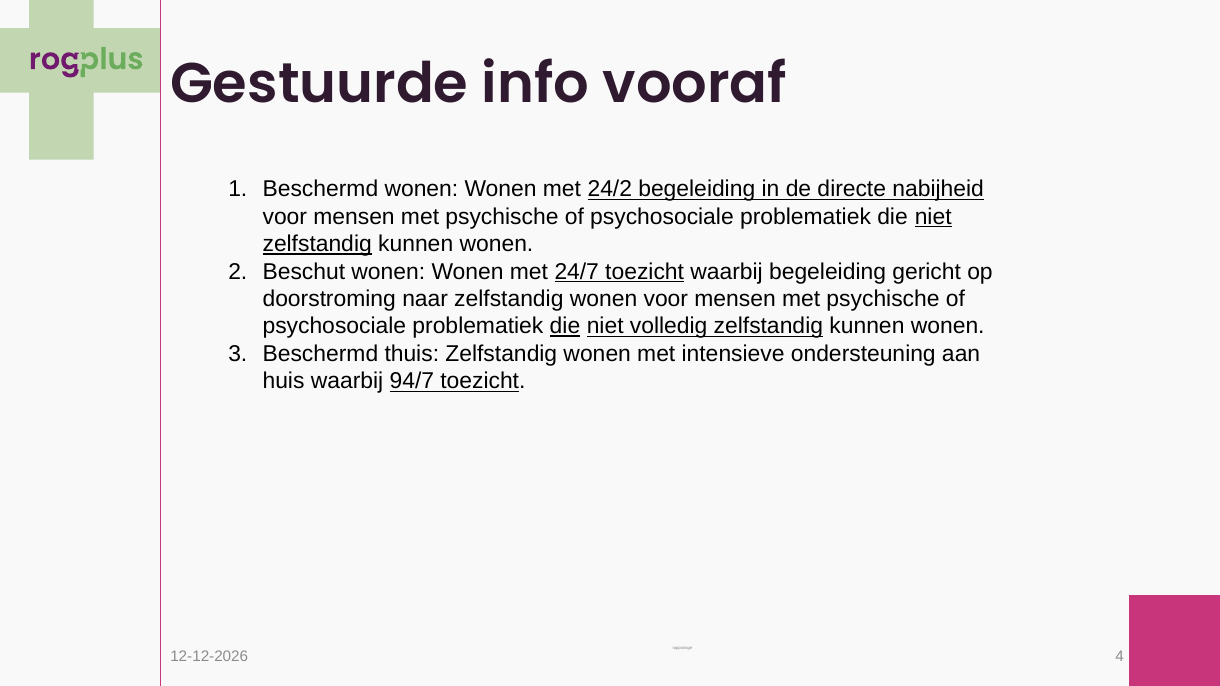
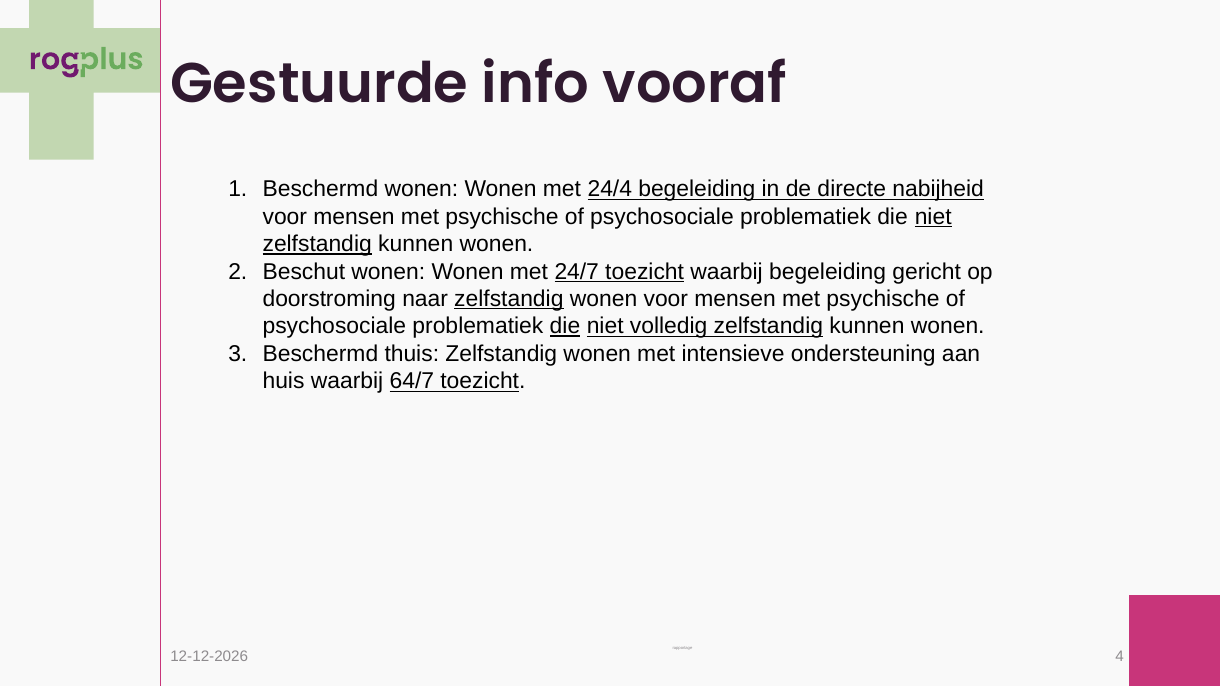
24/2: 24/2 -> 24/4 (610, 189)
zelfstandig underline: none -> present (509, 299)
94/7: 94/7 -> 64/7 (412, 381)
